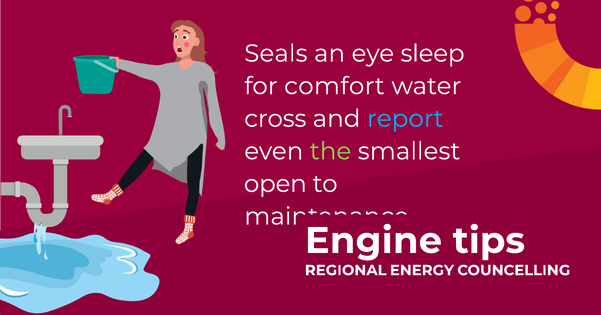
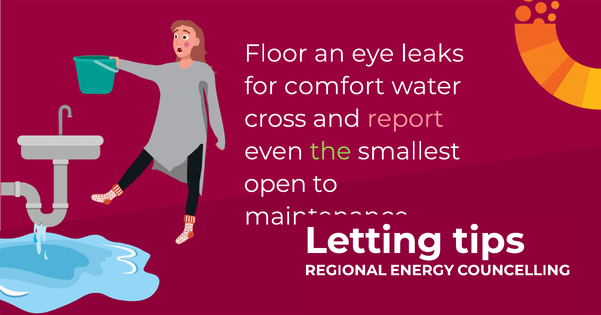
Seals: Seals -> Floor (276, 53)
sleep: sleep -> leaks (432, 53)
report colour: light blue -> pink (405, 118)
Engine: Engine -> Letting (374, 240)
